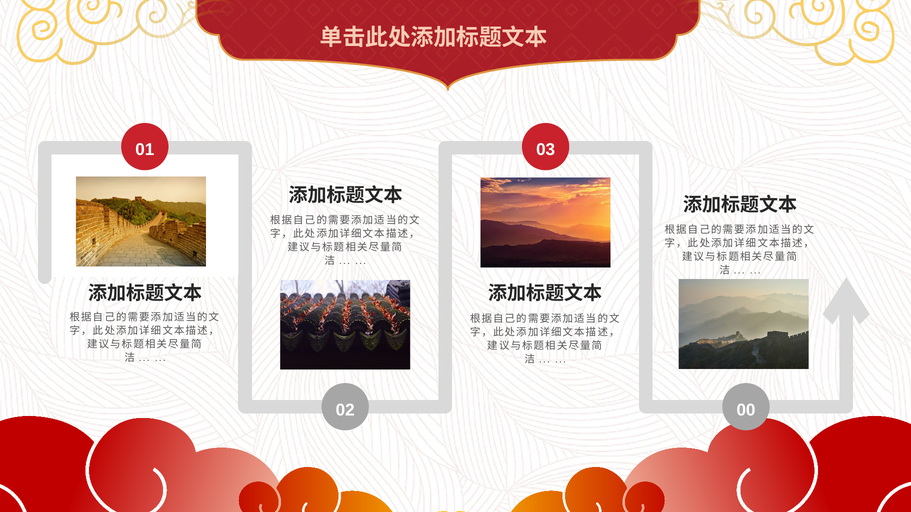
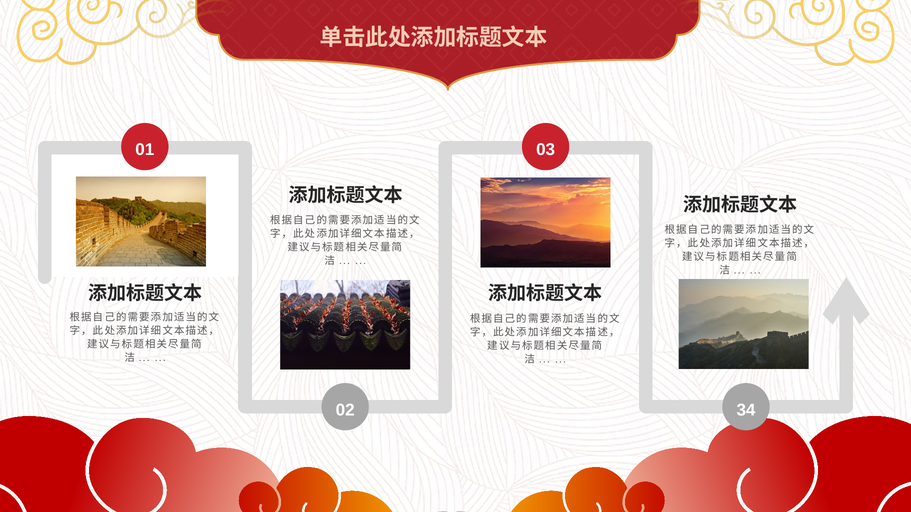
00: 00 -> 34 (746, 410)
